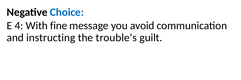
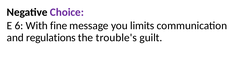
Choice colour: blue -> purple (67, 12)
4: 4 -> 6 (19, 26)
avoid: avoid -> limits (142, 26)
instructing: instructing -> regulations (51, 38)
